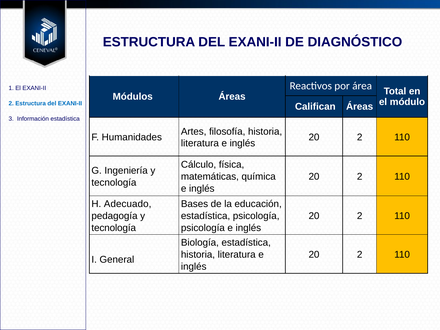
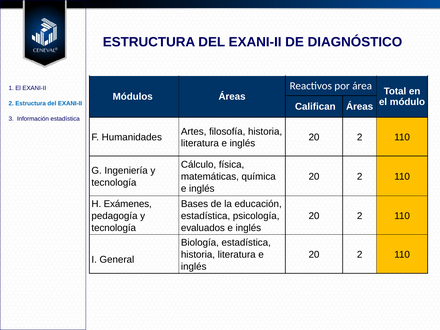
Adecuado: Adecuado -> Exámenes (128, 204)
psicología: psicología -> evaluados (203, 228)
